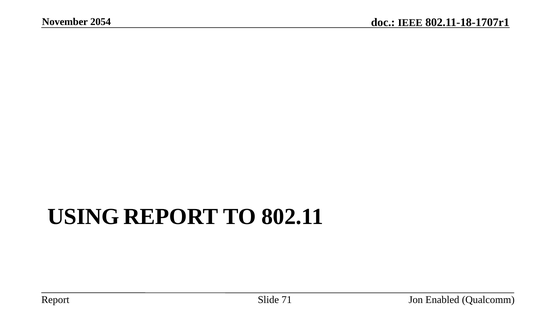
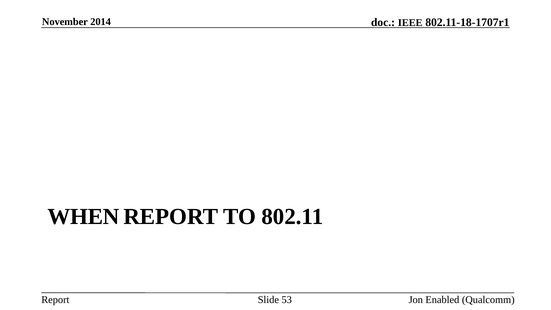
2054: 2054 -> 2014 (101, 22)
USING: USING -> WHEN (83, 217)
71: 71 -> 53 (287, 300)
